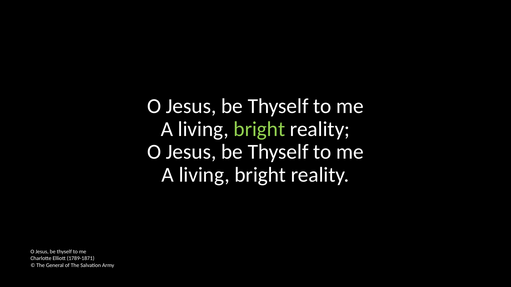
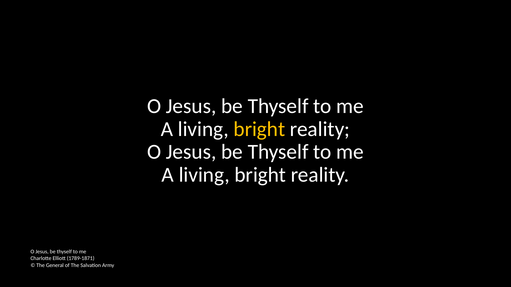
bright colour: light green -> yellow (259, 129)
